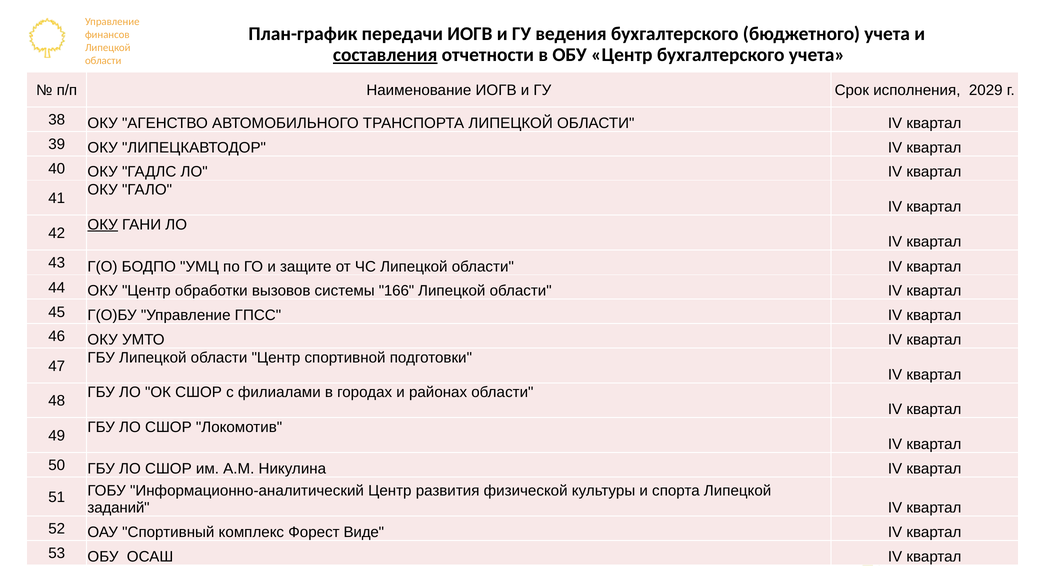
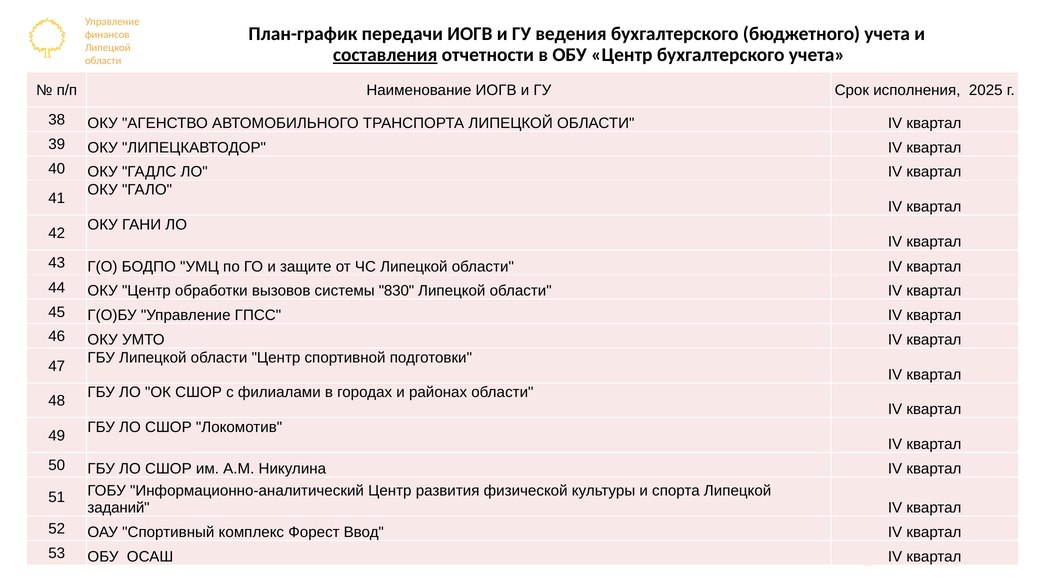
2029: 2029 -> 2025 (986, 90)
ОКУ underline: present -> none (103, 225)
166: 166 -> 830 (396, 291)
Виде: Виде -> Ввод (364, 532)
